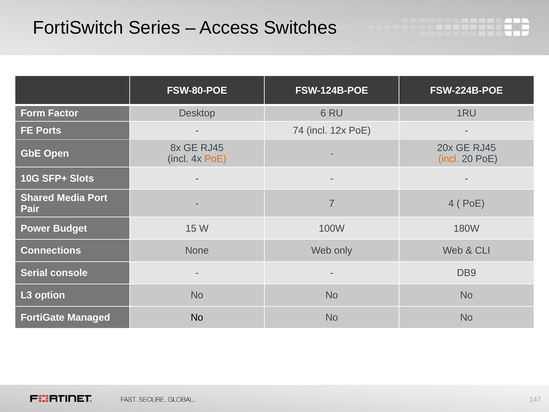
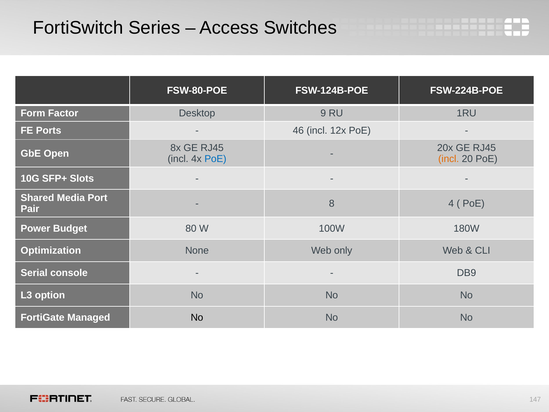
6: 6 -> 9 (323, 113)
74: 74 -> 46 (298, 131)
PoE colour: orange -> blue (215, 159)
7: 7 -> 8 (332, 203)
15: 15 -> 80 (191, 228)
Connections: Connections -> Optimization (51, 251)
